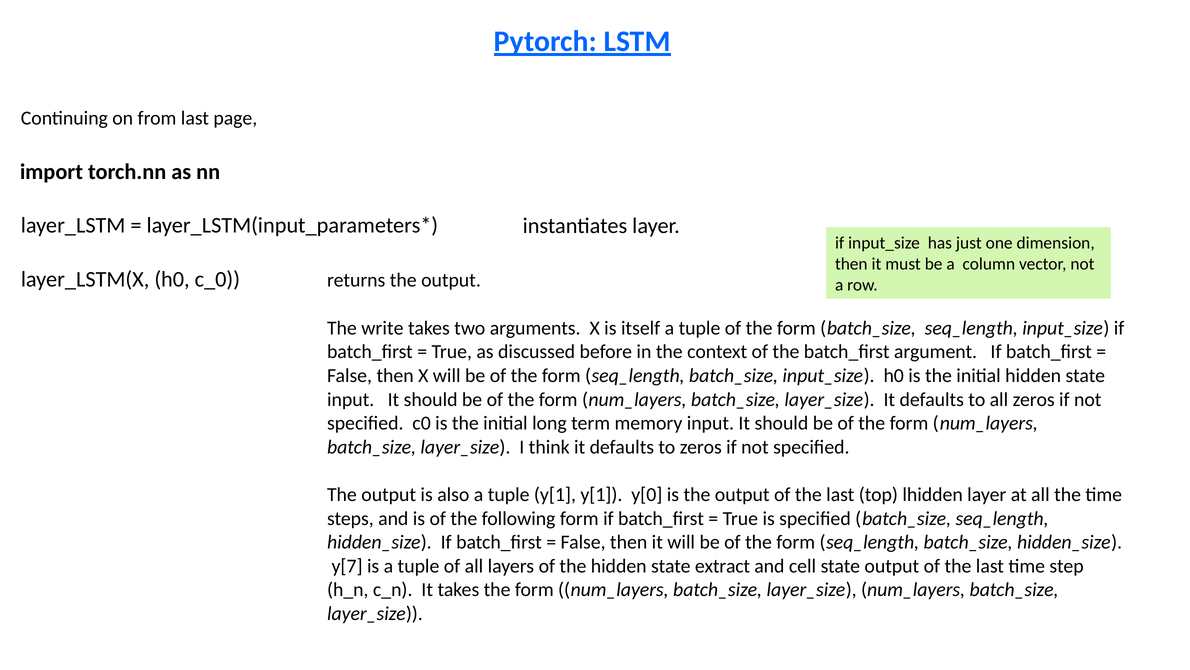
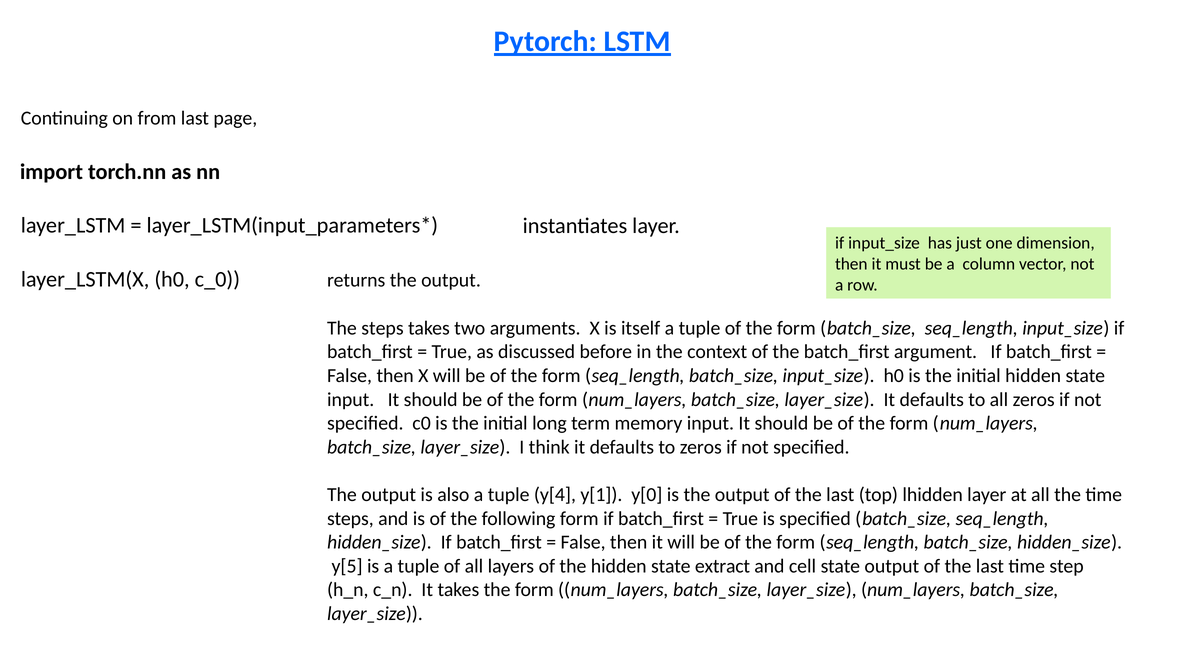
The write: write -> steps (382, 328)
tuple y[1: y[1 -> y[4 (555, 494)
y[7: y[7 -> y[5 (347, 566)
